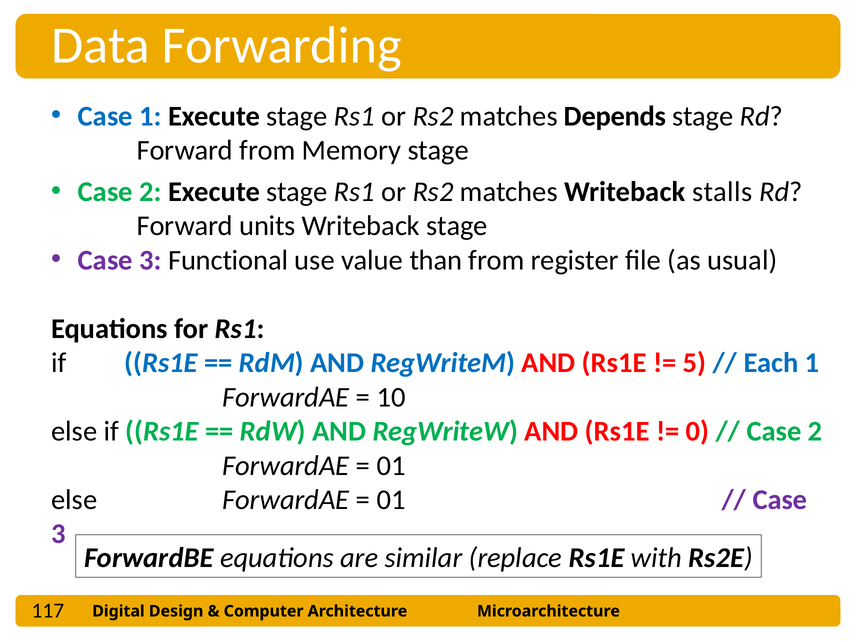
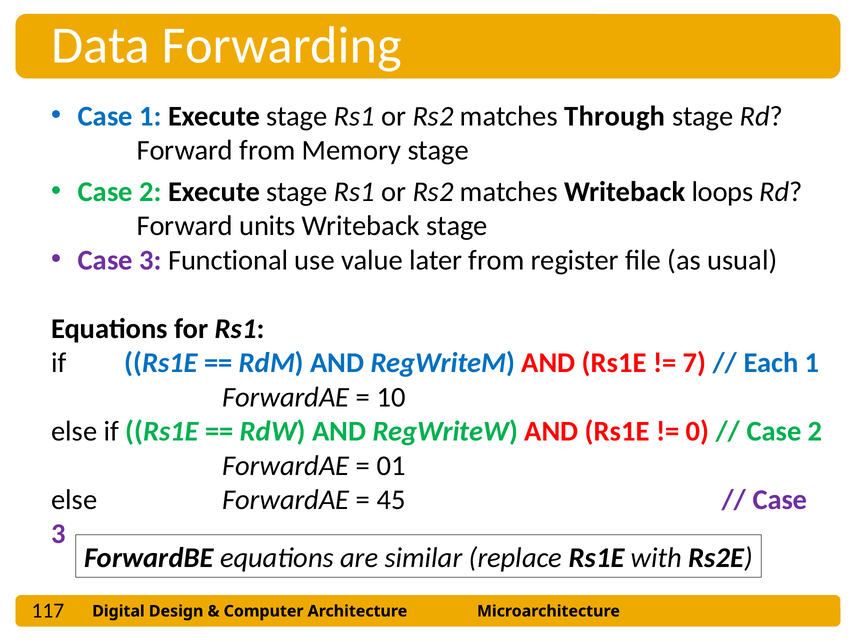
Depends: Depends -> Through (615, 116)
stalls: stalls -> loops (722, 192)
than: than -> later (436, 260)
5: 5 -> 7 (695, 363)
01: 01 -> 45 (391, 500)
